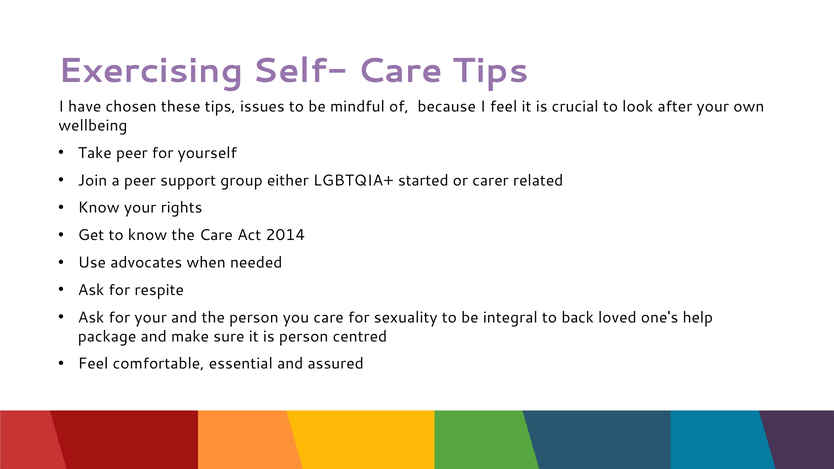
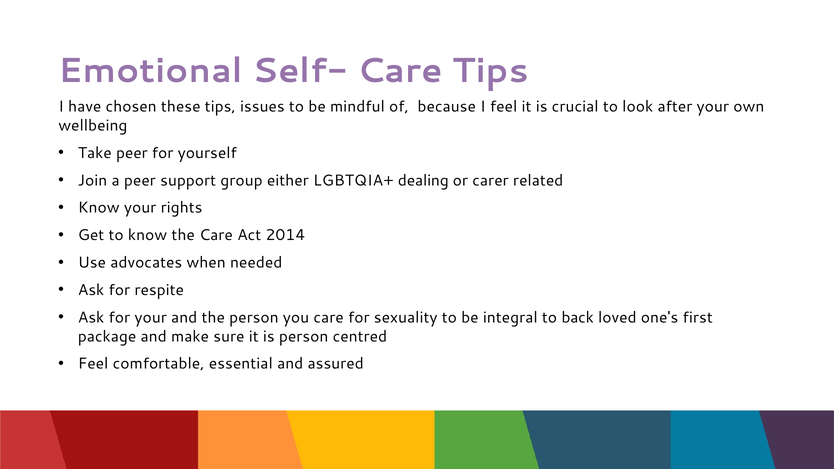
Exercising: Exercising -> Emotional (151, 71)
started: started -> dealing (423, 180)
help: help -> first (698, 318)
